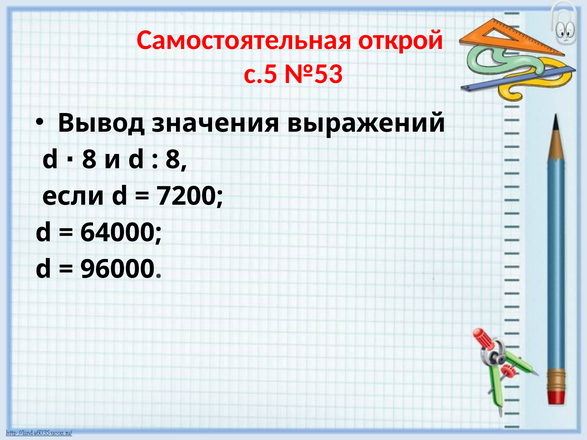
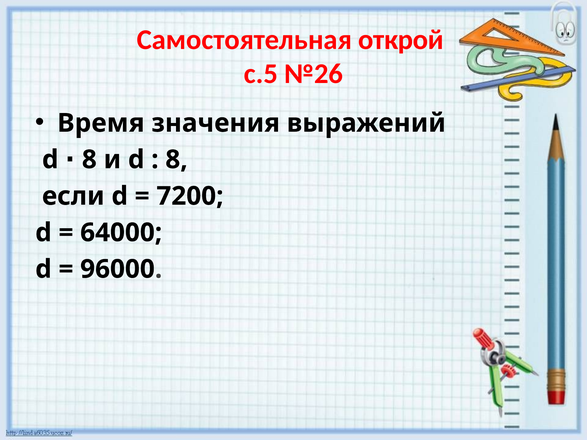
№53: №53 -> №26 (314, 74)
Вывод: Вывод -> Время (101, 123)
